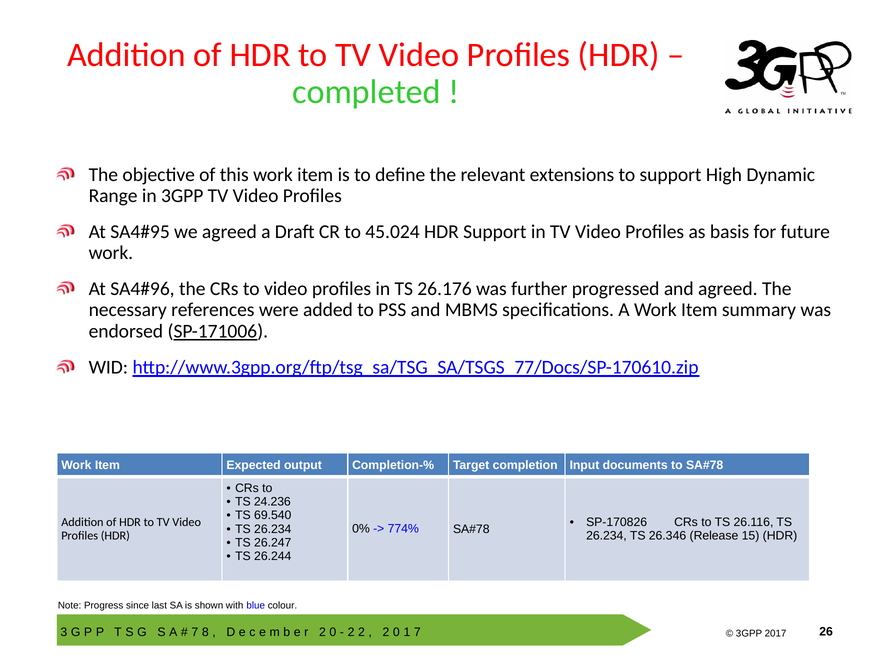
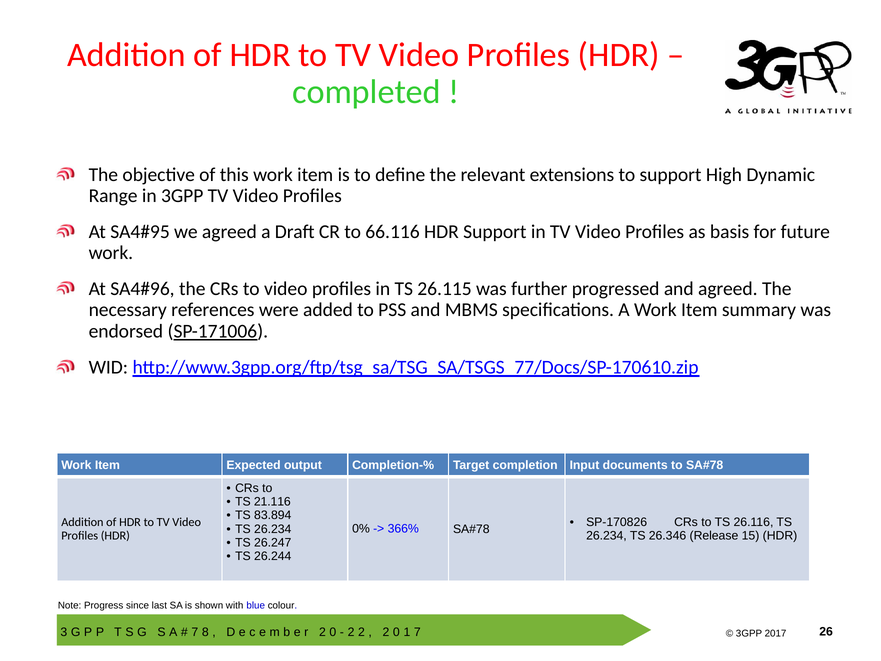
45.024: 45.024 -> 66.116 (392, 232)
26.176: 26.176 -> 26.115 (445, 289)
24.236: 24.236 -> 21.116 (272, 502)
69.540: 69.540 -> 83.894 (273, 515)
774%: 774% -> 366% (403, 528)
